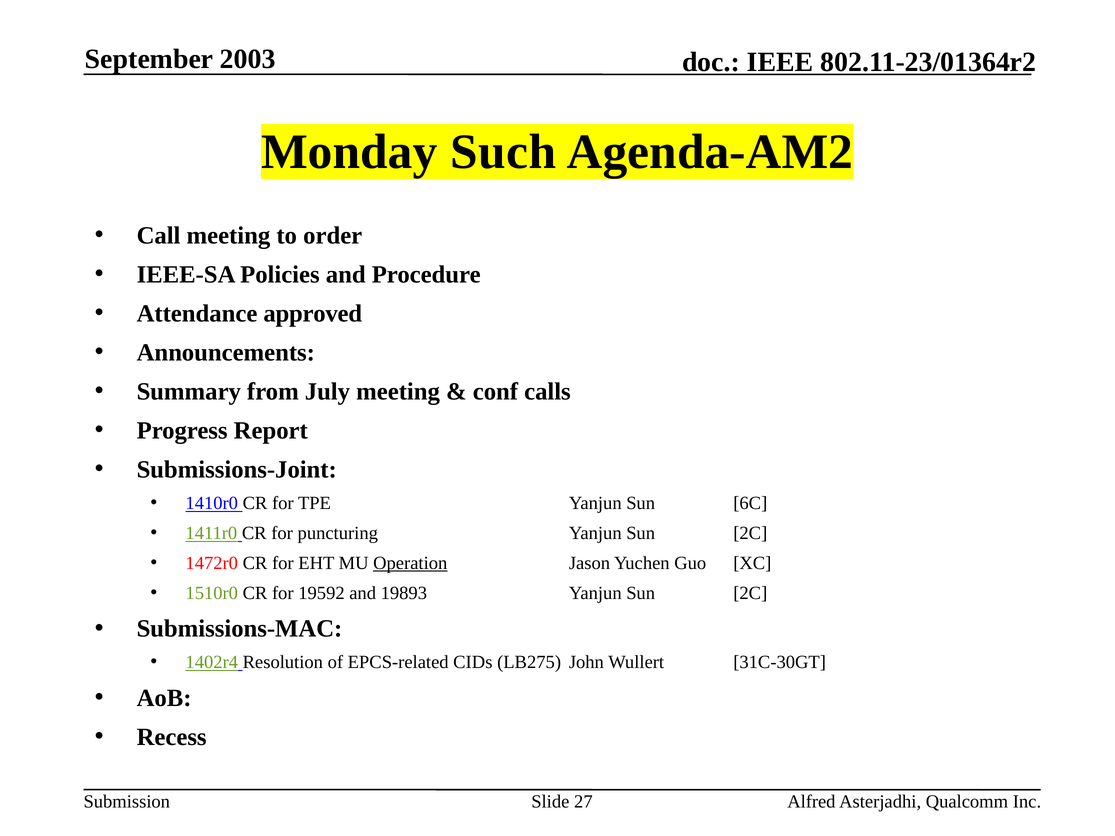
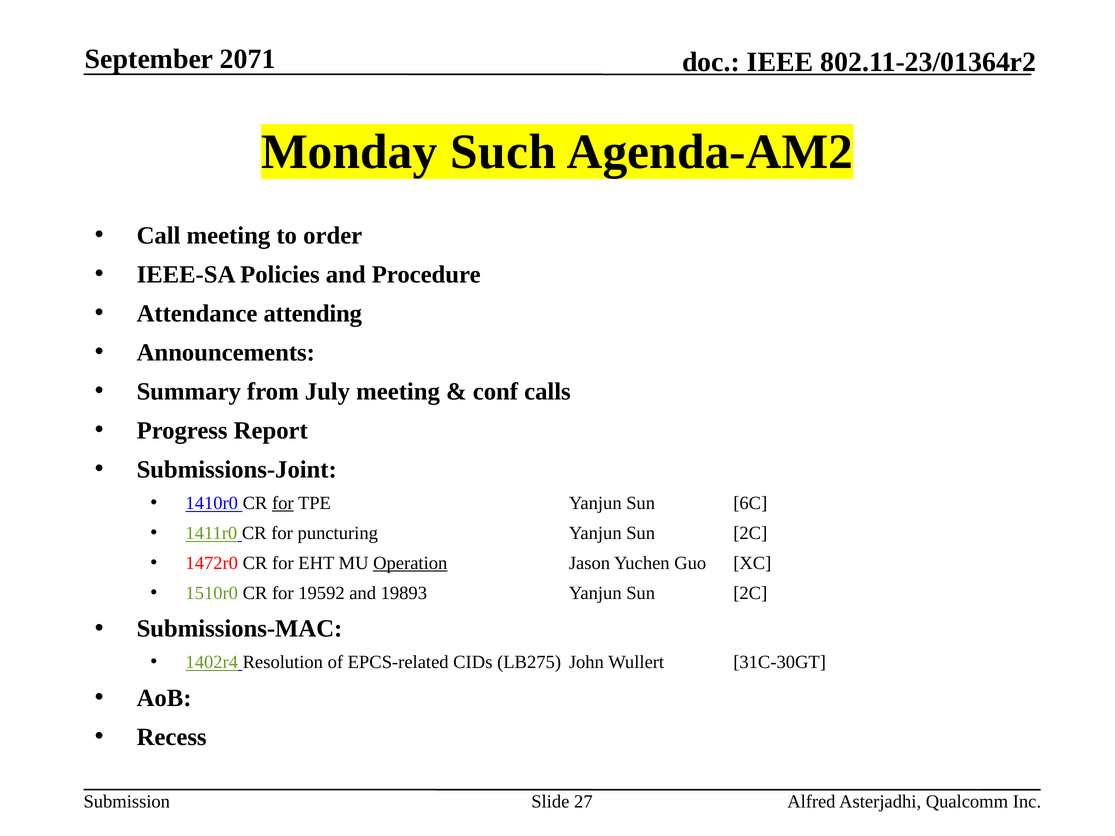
2003: 2003 -> 2071 (248, 59)
approved: approved -> attending (313, 314)
for underline: none -> present (283, 503)
